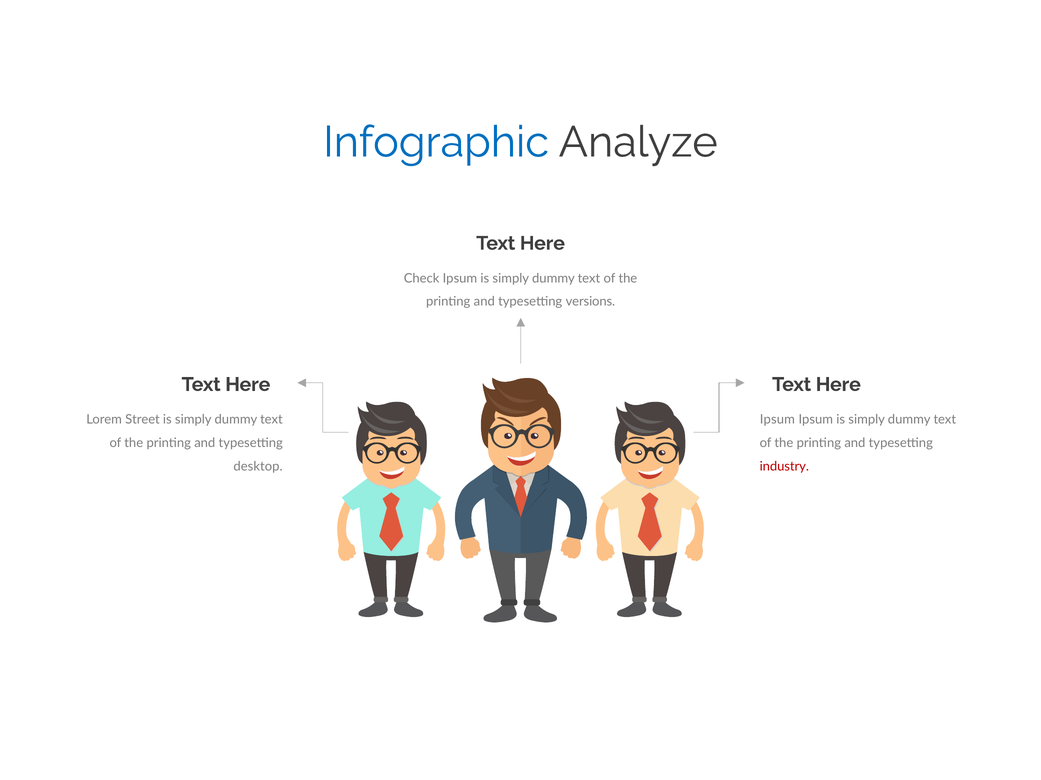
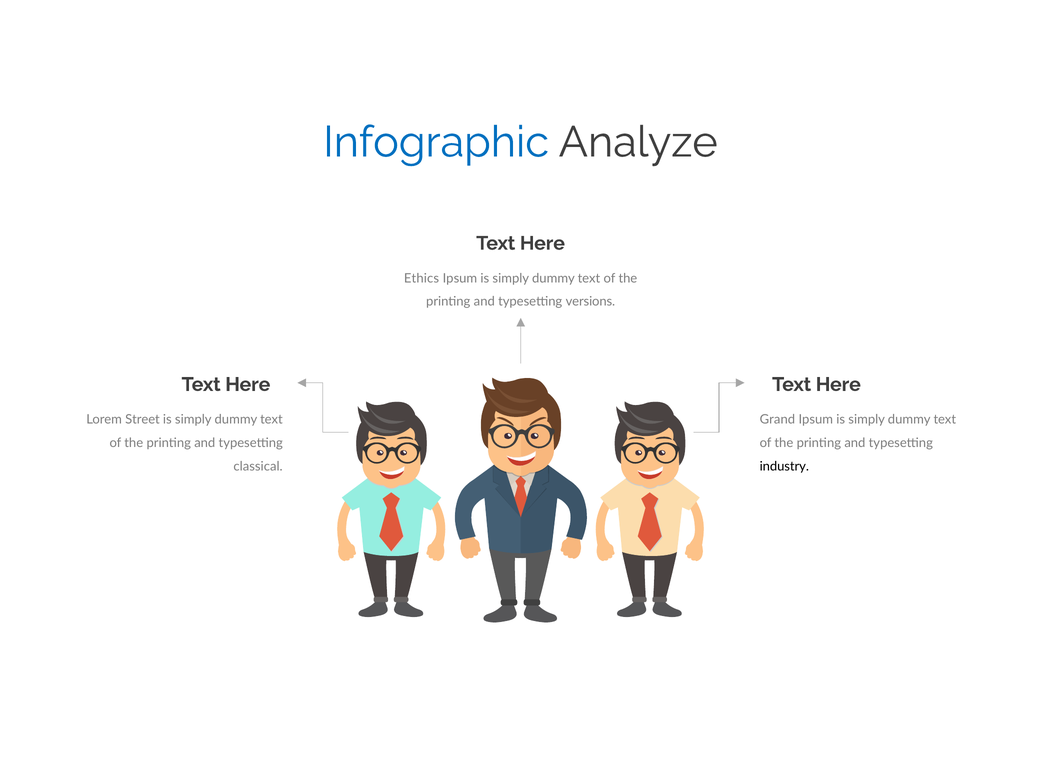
Check: Check -> Ethics (422, 278)
Ipsum: Ipsum -> Grand (777, 420)
desktop: desktop -> classical (258, 467)
industry colour: red -> black (784, 467)
